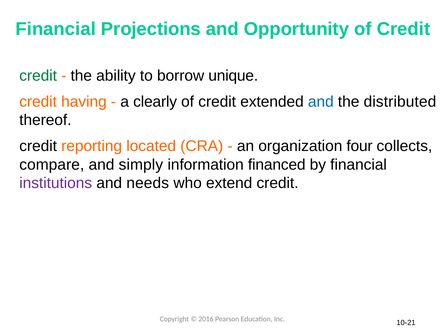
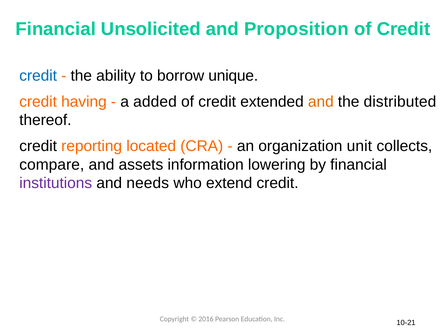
Projections: Projections -> Unsolicited (151, 29)
Opportunity: Opportunity -> Proposition (296, 29)
credit colour: green -> blue (38, 76)
clearly: clearly -> added (155, 102)
and colour: blue -> orange (321, 102)
four: four -> unit (359, 146)
simply: simply -> assets (141, 165)
financed: financed -> lowering (277, 165)
